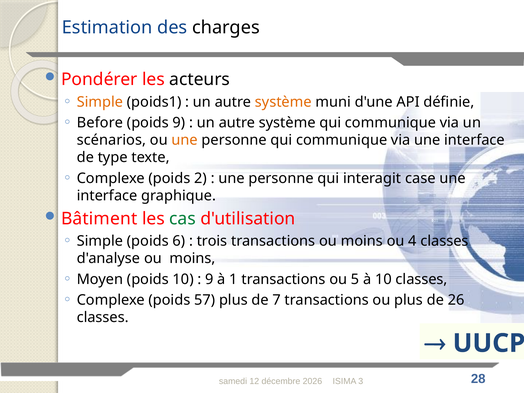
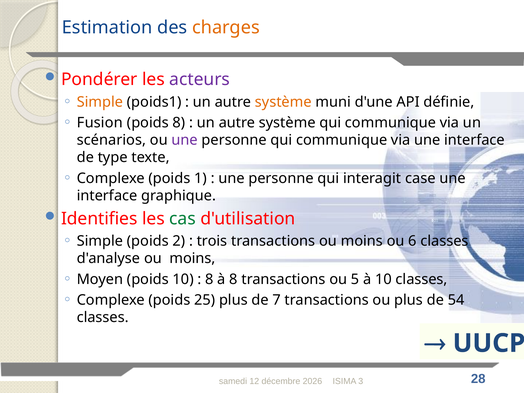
charges colour: black -> orange (226, 27)
acteurs colour: black -> purple (200, 80)
Before: Before -> Fusion (100, 123)
poids 9: 9 -> 8 (179, 123)
une colour: orange -> purple (185, 140)
2: 2 -> 1 (201, 178)
Bâtiment: Bâtiment -> Identifies (99, 219)
6: 6 -> 2 (179, 241)
4: 4 -> 6 (412, 241)
9: 9 -> 8 (209, 279)
à 1: 1 -> 8 (233, 279)
57: 57 -> 25 (205, 300)
26: 26 -> 54 (456, 300)
